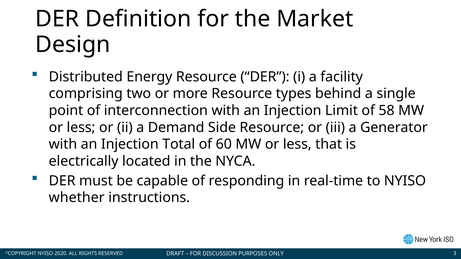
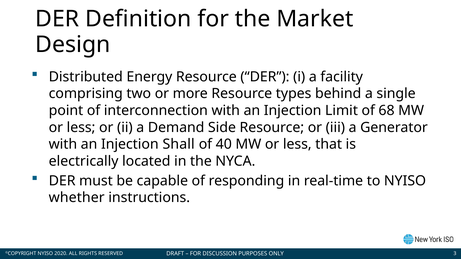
58: 58 -> 68 (387, 111)
Total: Total -> Shall (179, 144)
60: 60 -> 40 (224, 144)
